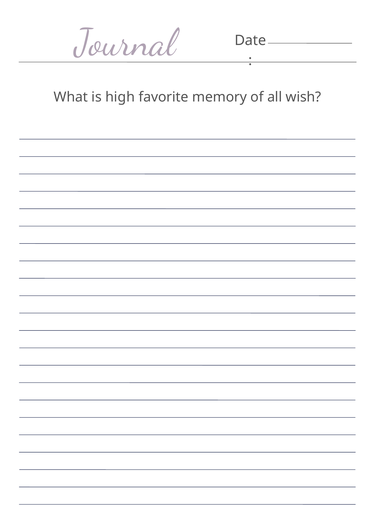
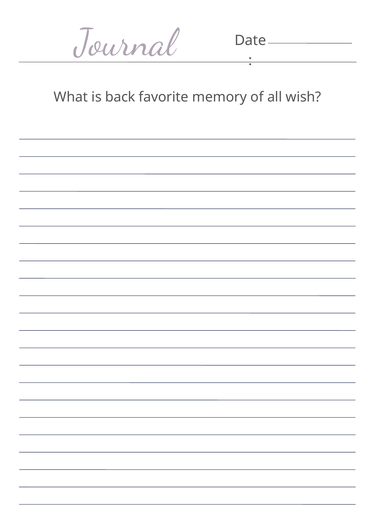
high: high -> back (120, 97)
